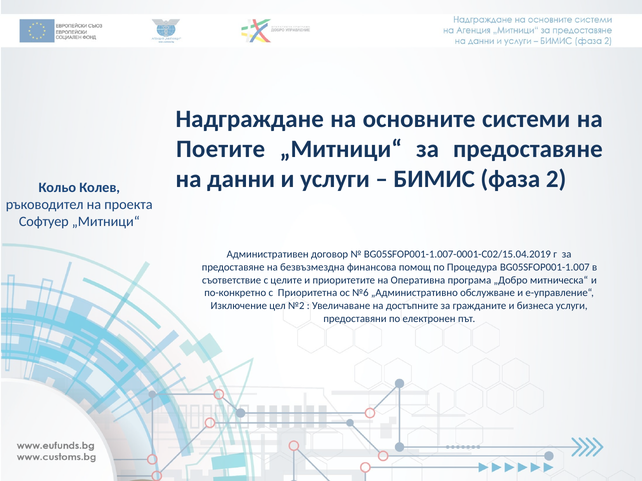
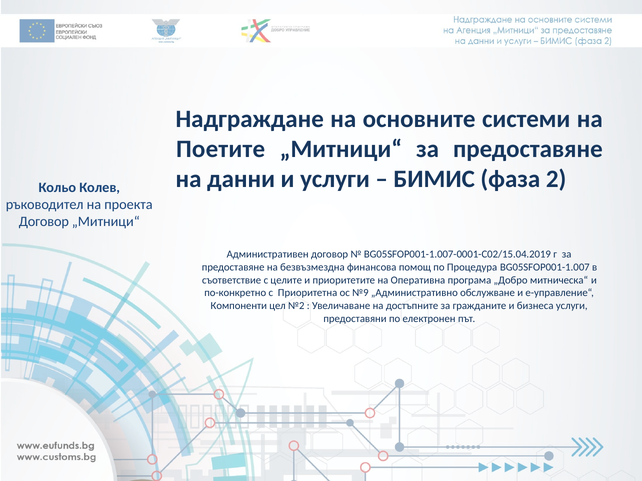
Софтуер: Софтуер -> Договор (44, 222)
№6: №6 -> №9 (360, 293)
Изключение: Изключение -> Компоненти (239, 306)
